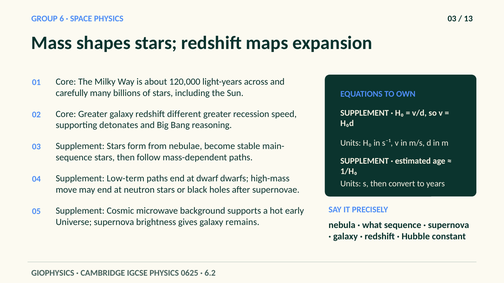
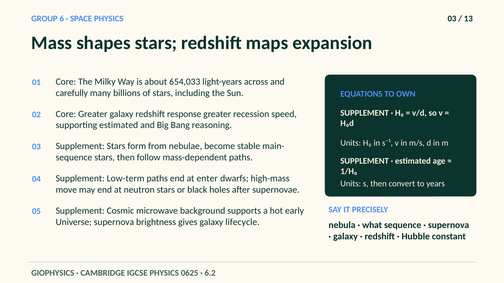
120,000: 120,000 -> 654,033 (185, 82)
different: different -> response (184, 114)
supporting detonates: detonates -> estimated (119, 125)
dwarf: dwarf -> enter (207, 179)
remains: remains -> lifecycle (242, 222)
